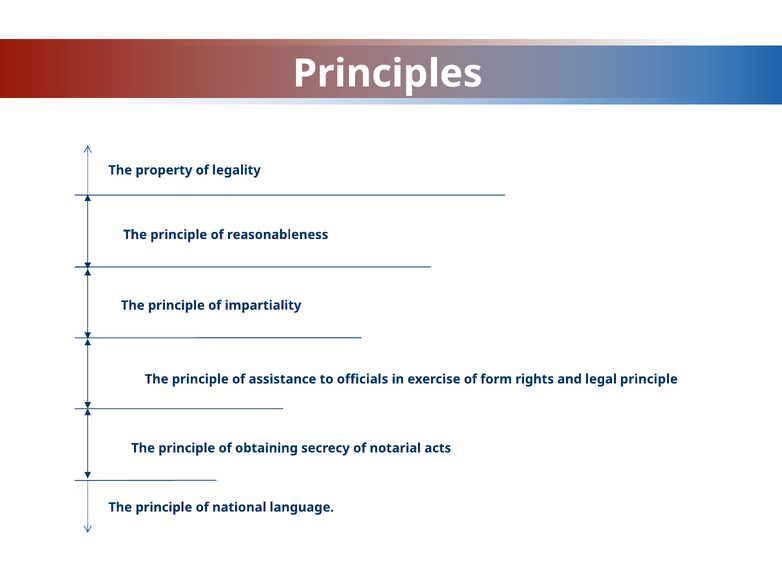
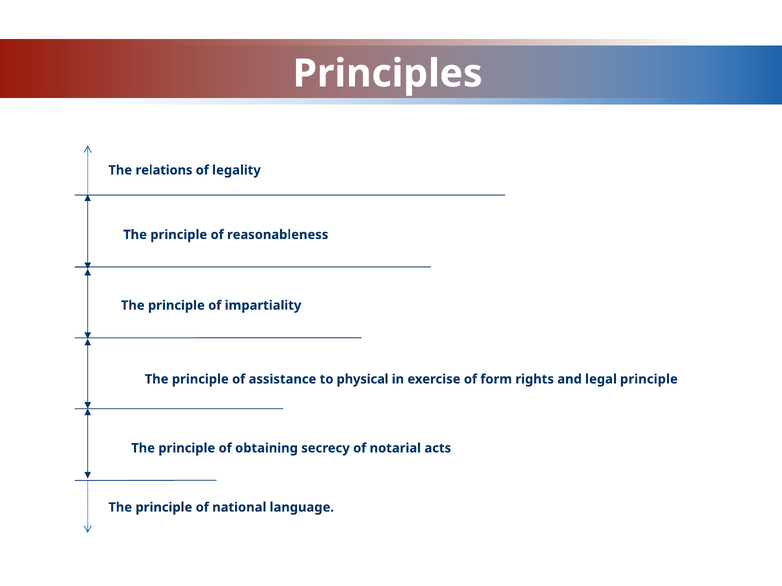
property: property -> relations (164, 170)
officials: officials -> physical (363, 379)
